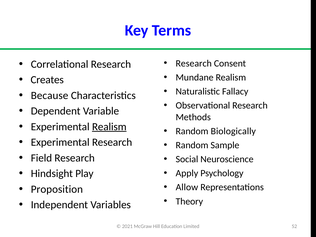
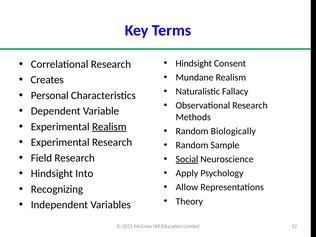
Research: Research -> Hindsight (194, 63)
Because: Because -> Personal (50, 95)
Social underline: none -> present (187, 159)
Play: Play -> Into (84, 174)
Proposition: Proposition -> Recognizing (57, 189)
